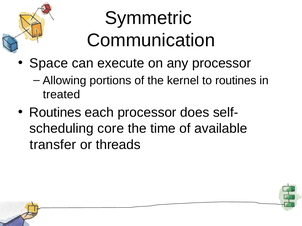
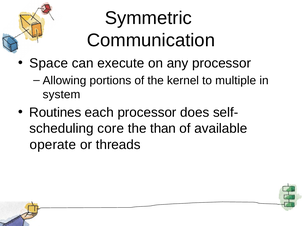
to routines: routines -> multiple (236, 81)
treated: treated -> system (61, 95)
time: time -> than (163, 129)
transfer: transfer -> operate (53, 145)
